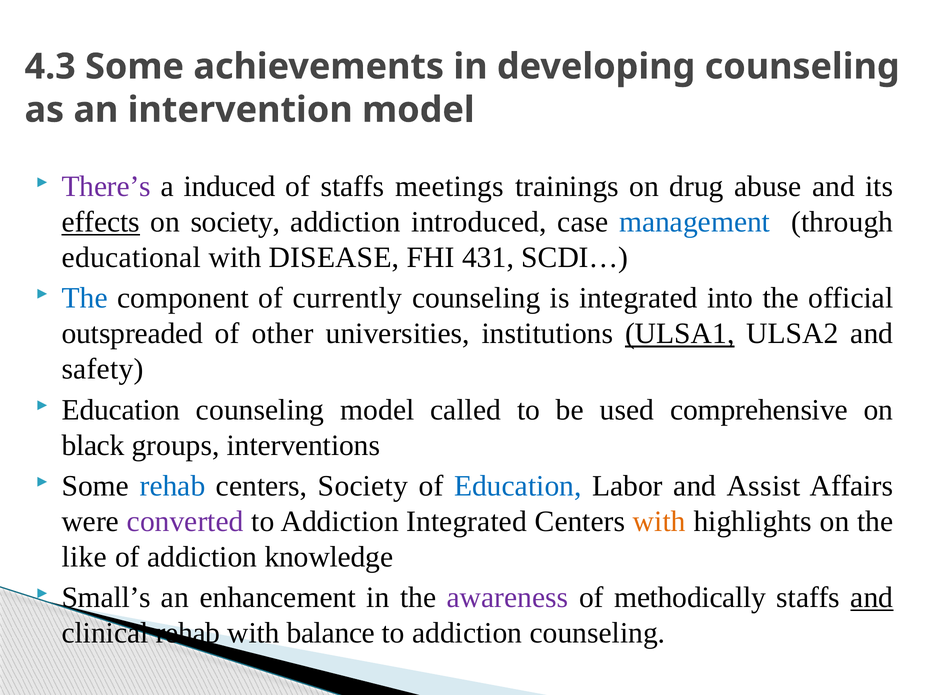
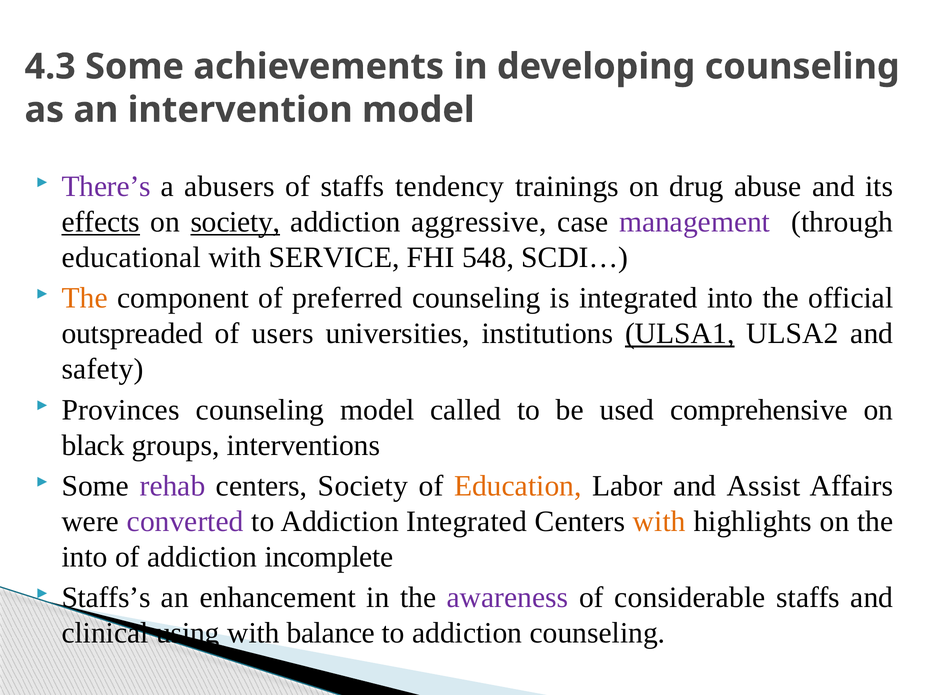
induced: induced -> abusers (230, 187)
meetings: meetings -> tendency (450, 187)
society underline: none -> present (235, 222)
introduced: introduced -> aggressive (479, 222)
management colour: blue -> purple (695, 222)
DISEASE: DISEASE -> SERVICE (334, 258)
431: 431 -> 548 (488, 258)
The colour: blue -> orange (85, 298)
currently: currently -> preferred (347, 298)
other: other -> users (283, 334)
Education: Education -> Provinces (121, 410)
rehab colour: blue -> purple (173, 486)
Education colour: blue -> orange (518, 486)
like: like -> into (85, 557)
knowledge: knowledge -> incomplete (329, 557)
Small’s: Small’s -> Staffs’s (106, 598)
methodically: methodically -> considerable (690, 598)
and underline: present -> none (872, 598)
clinical rehab: rehab -> using (188, 633)
